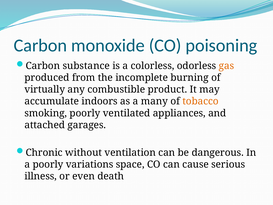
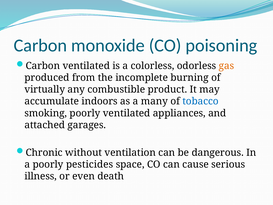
Carbon substance: substance -> ventilated (86, 66)
tobacco colour: orange -> blue (201, 101)
variations: variations -> pesticides (90, 164)
